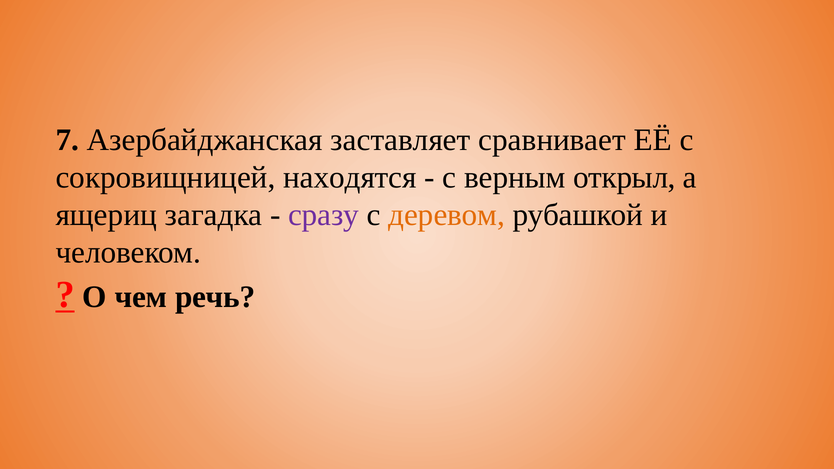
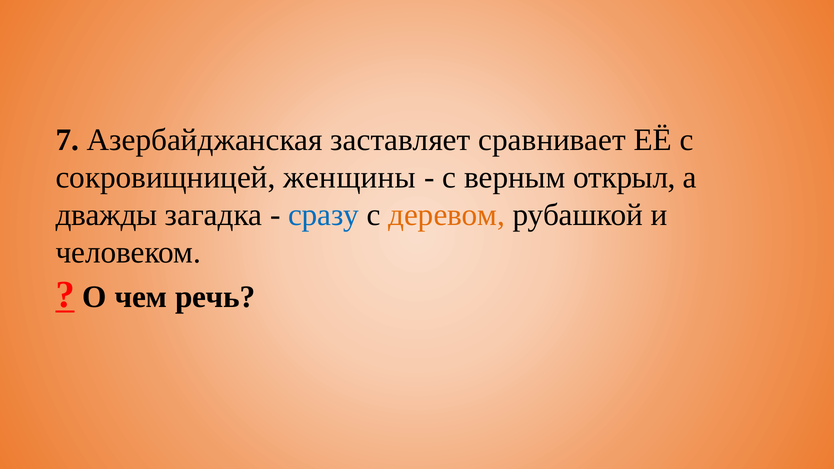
находятся: находятся -> женщины (350, 178)
ящериц: ящериц -> дважды (106, 215)
сразу colour: purple -> blue (324, 215)
